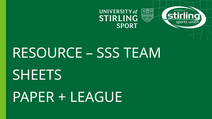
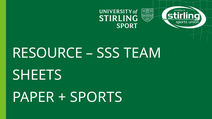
LEAGUE: LEAGUE -> SPORTS (96, 98)
